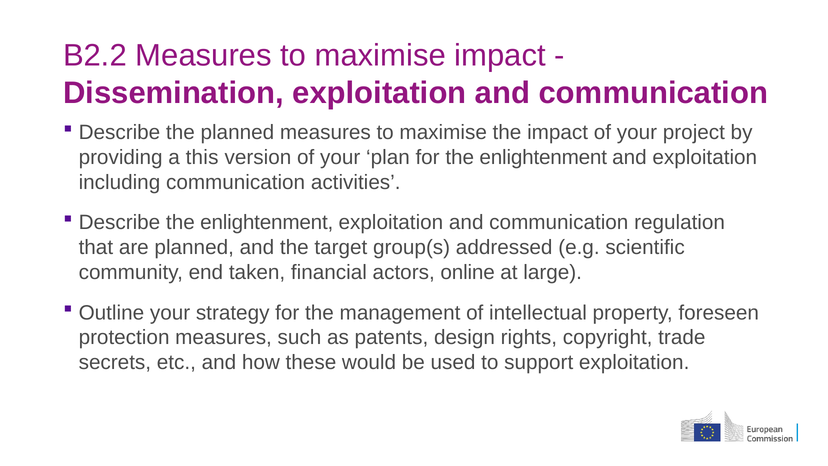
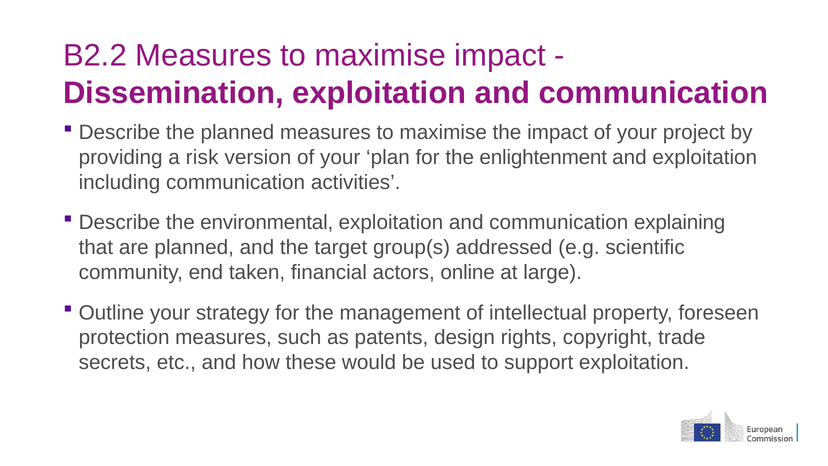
this: this -> risk (202, 157)
Describe the enlightenment: enlightenment -> environmental (267, 223)
regulation: regulation -> explaining (680, 223)
